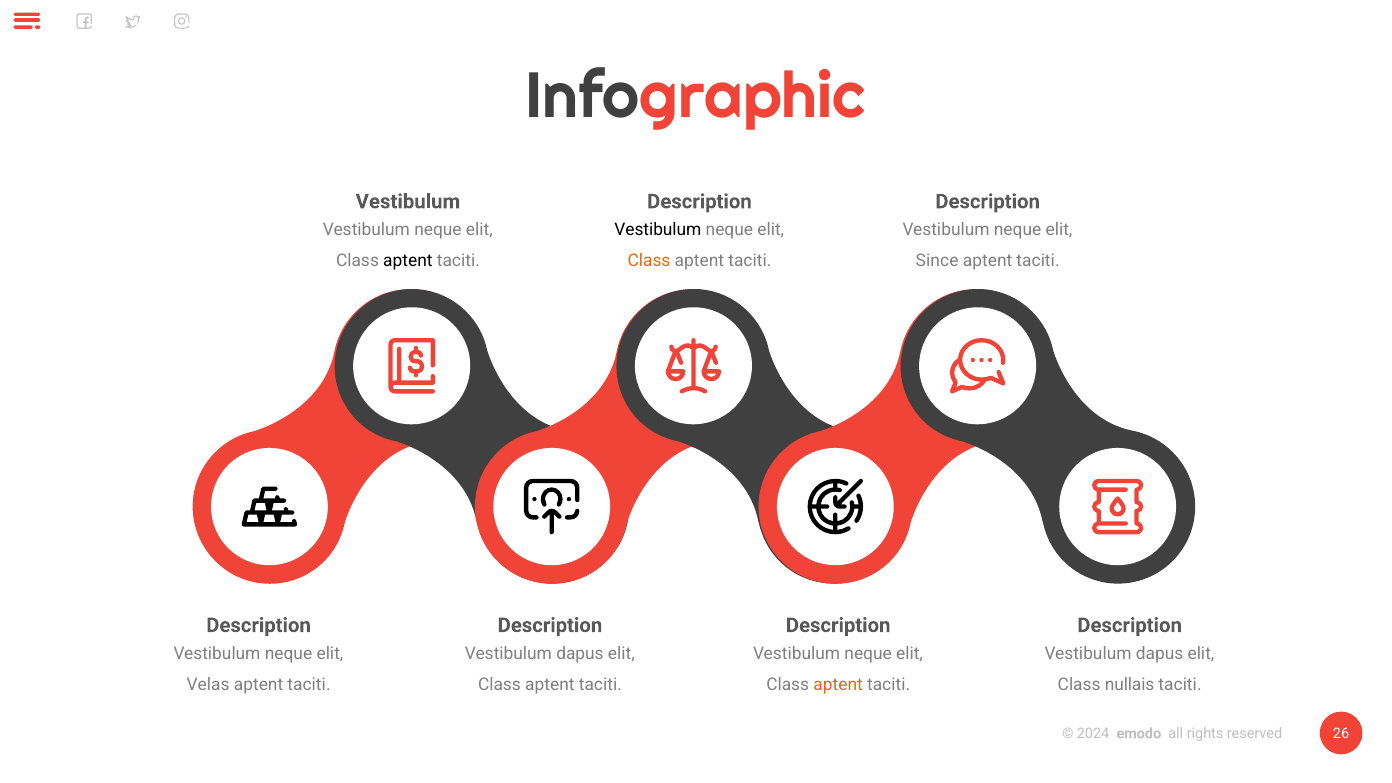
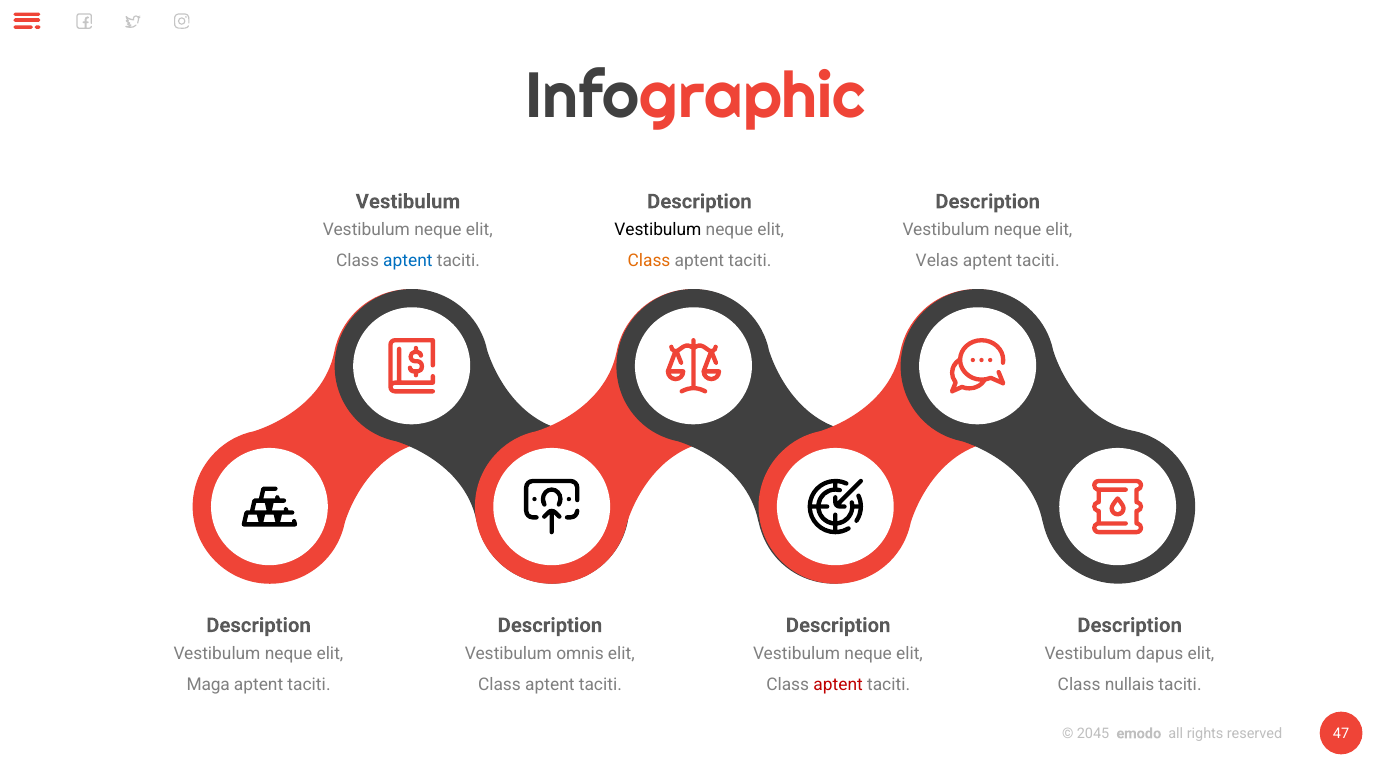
aptent colour: black -> blue (408, 261)
Since: Since -> Velas (937, 261)
dapus: dapus -> omnis (580, 653)
Velas: Velas -> Maga (208, 685)
aptent colour: orange -> red (838, 685)
2024: 2024 -> 2045 (1093, 733)
26: 26 -> 47 (1341, 734)
